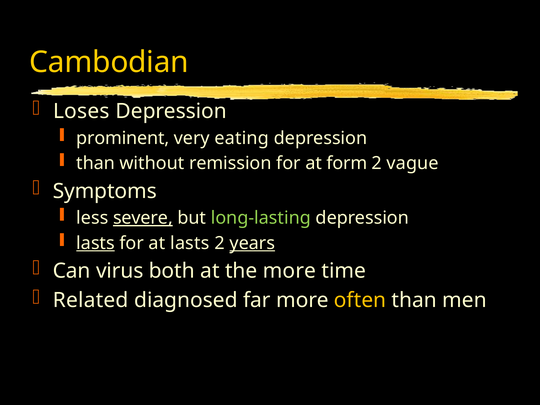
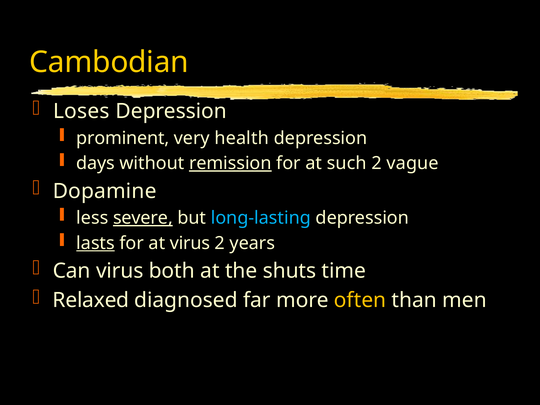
eating: eating -> health (242, 138)
than: than -> days (96, 163)
remission underline: none -> present (230, 163)
form: form -> such (347, 163)
Symptoms: Symptoms -> Dopamine (105, 191)
long-lasting colour: light green -> light blue (261, 218)
at lasts: lasts -> virus (190, 243)
years underline: present -> none (252, 243)
the more: more -> shuts (290, 271)
Related: Related -> Relaxed (91, 300)
